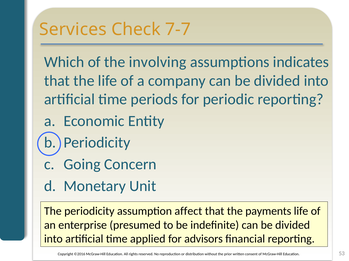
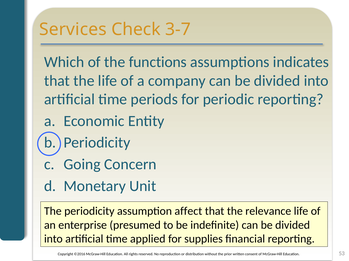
7-7: 7-7 -> 3-7 (178, 30)
involving: involving -> functions (158, 62)
payments: payments -> relevance (268, 212)
advisors: advisors -> supplies (204, 240)
